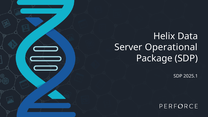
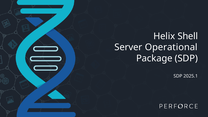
Data: Data -> Shell (188, 36)
